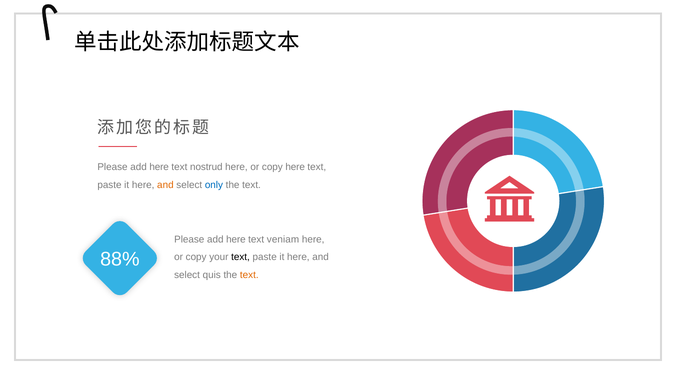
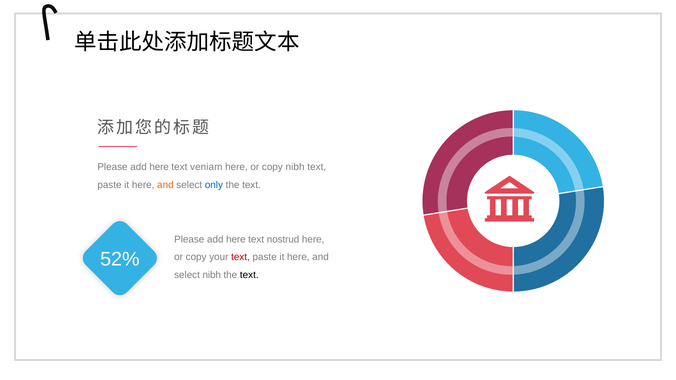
nostrud: nostrud -> veniam (206, 167)
copy here: here -> nibh (295, 167)
veniam: veniam -> nostrud (283, 239)
88%: 88% -> 52% (120, 260)
text colour: black -> red (241, 257)
select quis: quis -> nibh (212, 275)
text colour: orange -> black (249, 275)
